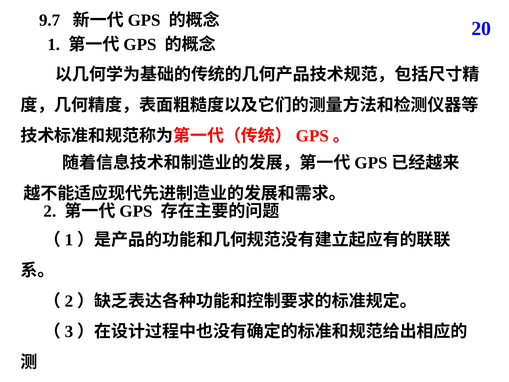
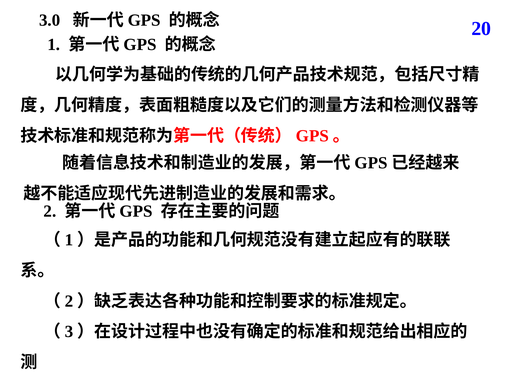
9.7: 9.7 -> 3.0 (50, 20)
